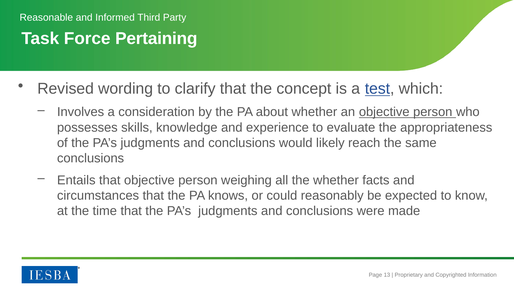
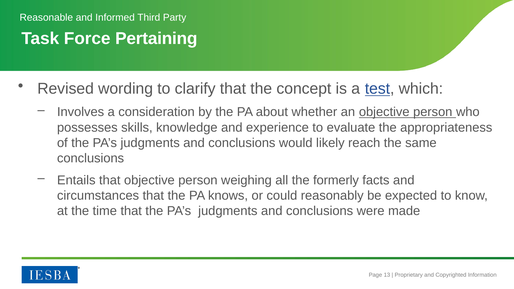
the whether: whether -> formerly (336, 180)
